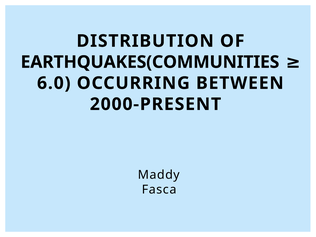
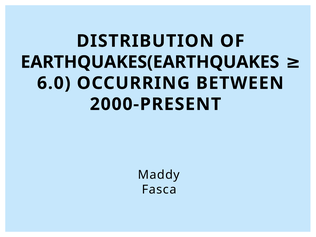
EARTHQUAKES(COMMUNITIES: EARTHQUAKES(COMMUNITIES -> EARTHQUAKES(EARTHQUAKES (150, 62)
